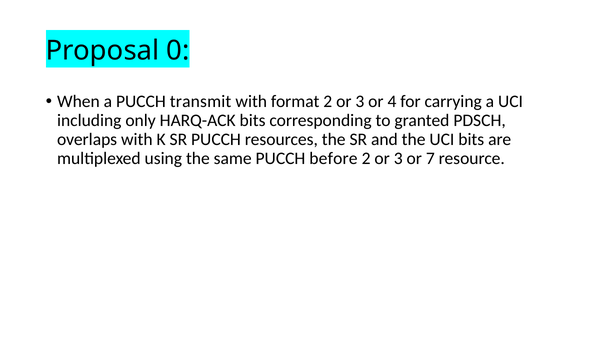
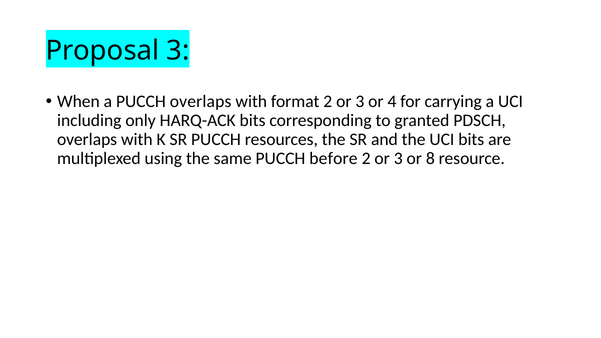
Proposal 0: 0 -> 3 (178, 50)
PUCCH transmit: transmit -> overlaps (201, 102)
7: 7 -> 8 (430, 158)
